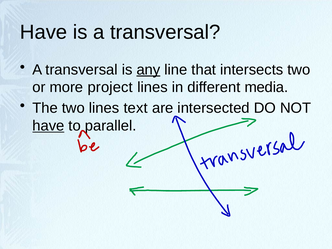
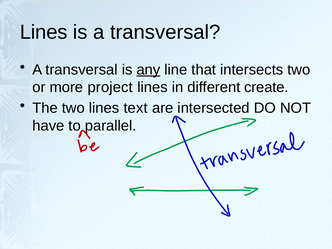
Have: Have -> Lines (44, 32)
media: media -> create (266, 87)
have underline: present -> none (48, 126)
